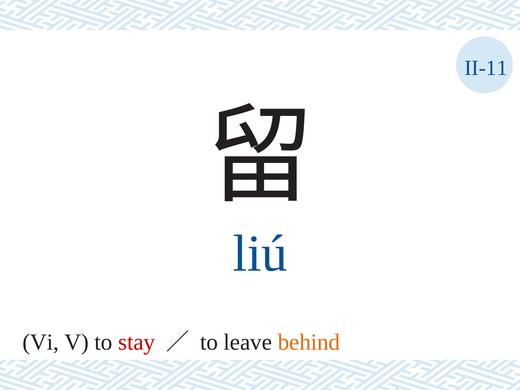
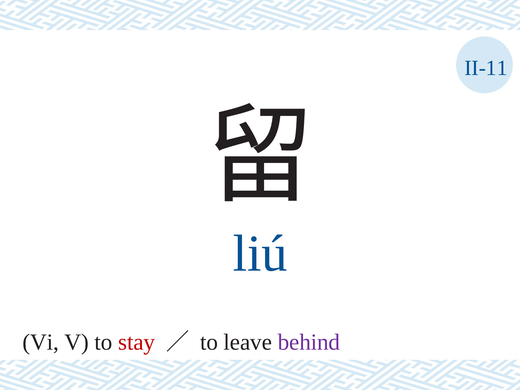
behind colour: orange -> purple (309, 342)
